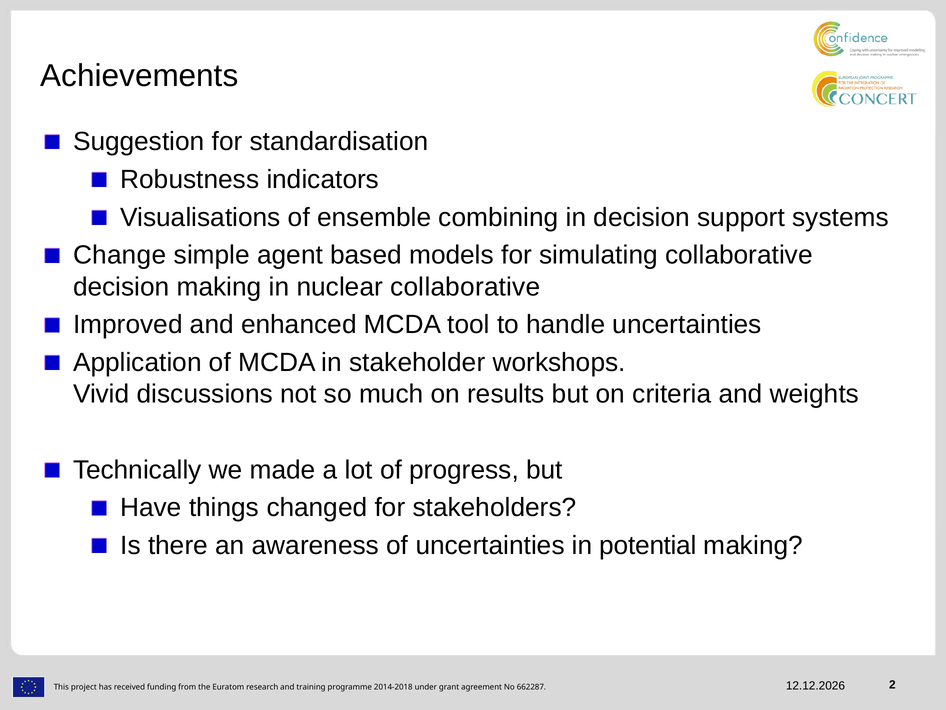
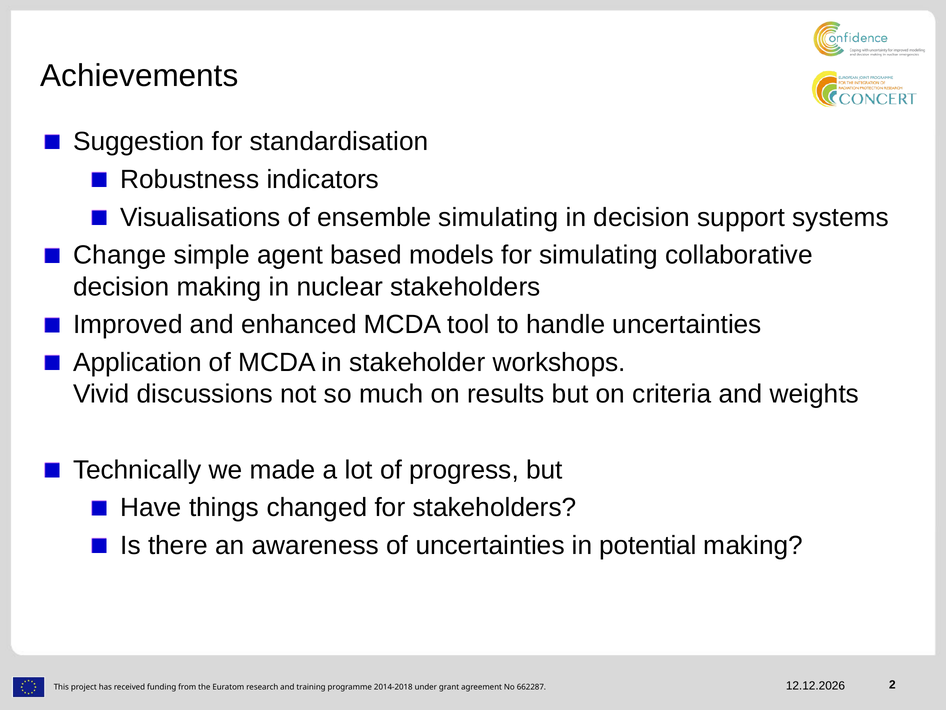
ensemble combining: combining -> simulating (498, 217)
nuclear collaborative: collaborative -> stakeholders (465, 287)
